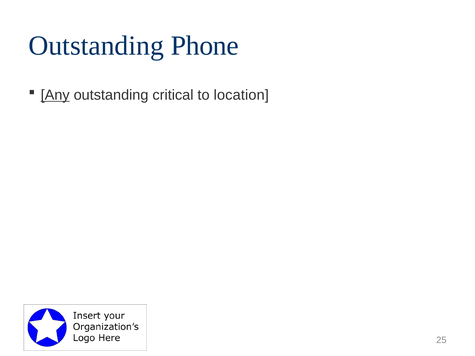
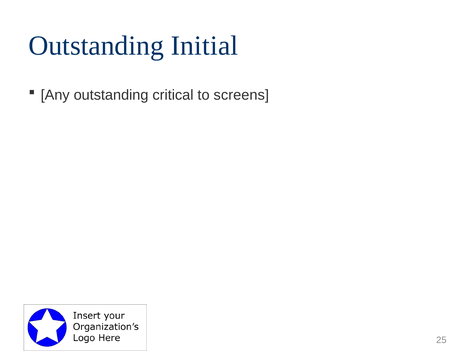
Phone: Phone -> Initial (205, 46)
Any underline: present -> none (55, 95)
location: location -> screens (241, 95)
